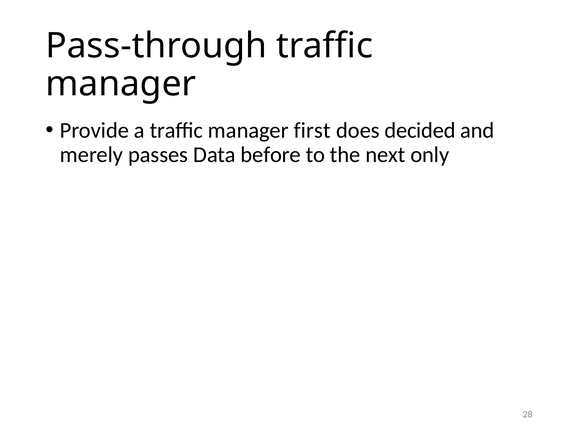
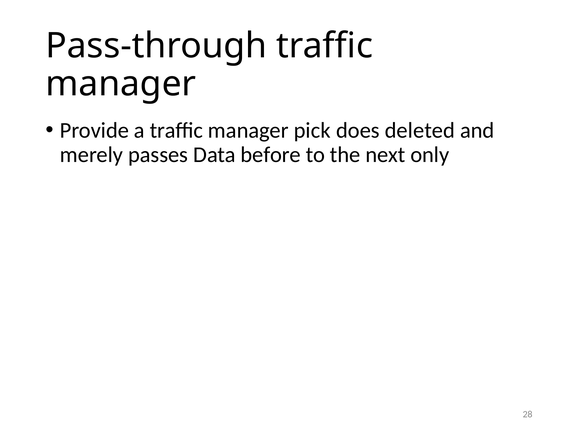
first: first -> pick (312, 130)
decided: decided -> deleted (420, 130)
